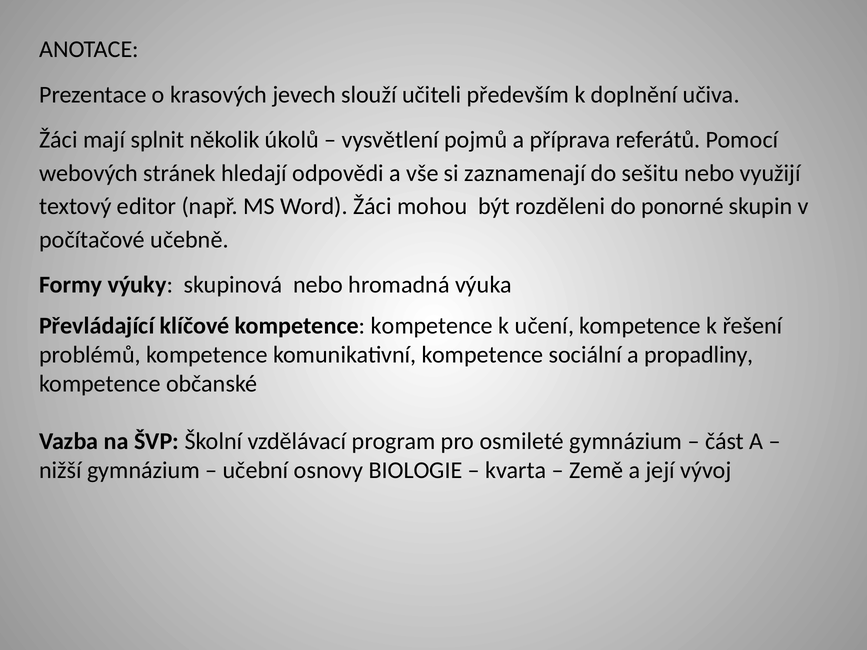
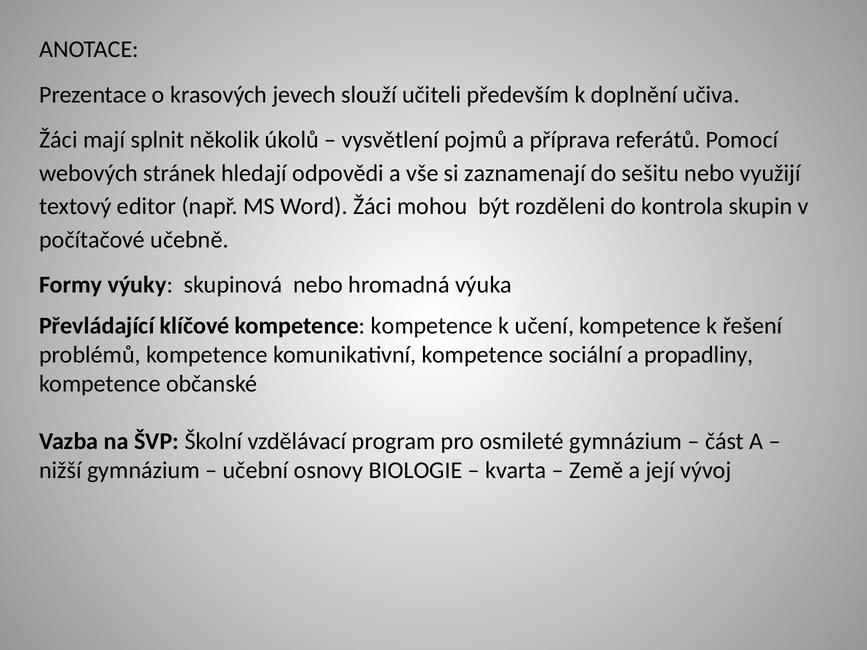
ponorné: ponorné -> kontrola (682, 207)
